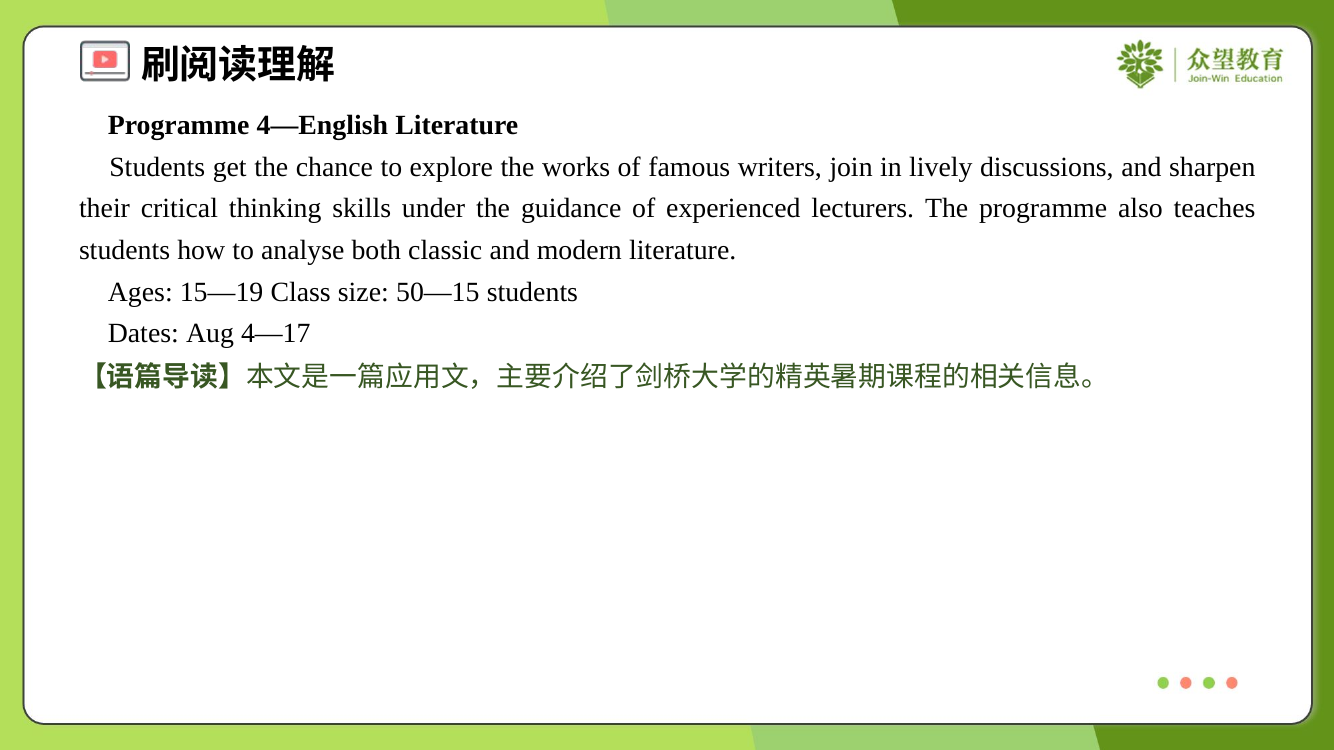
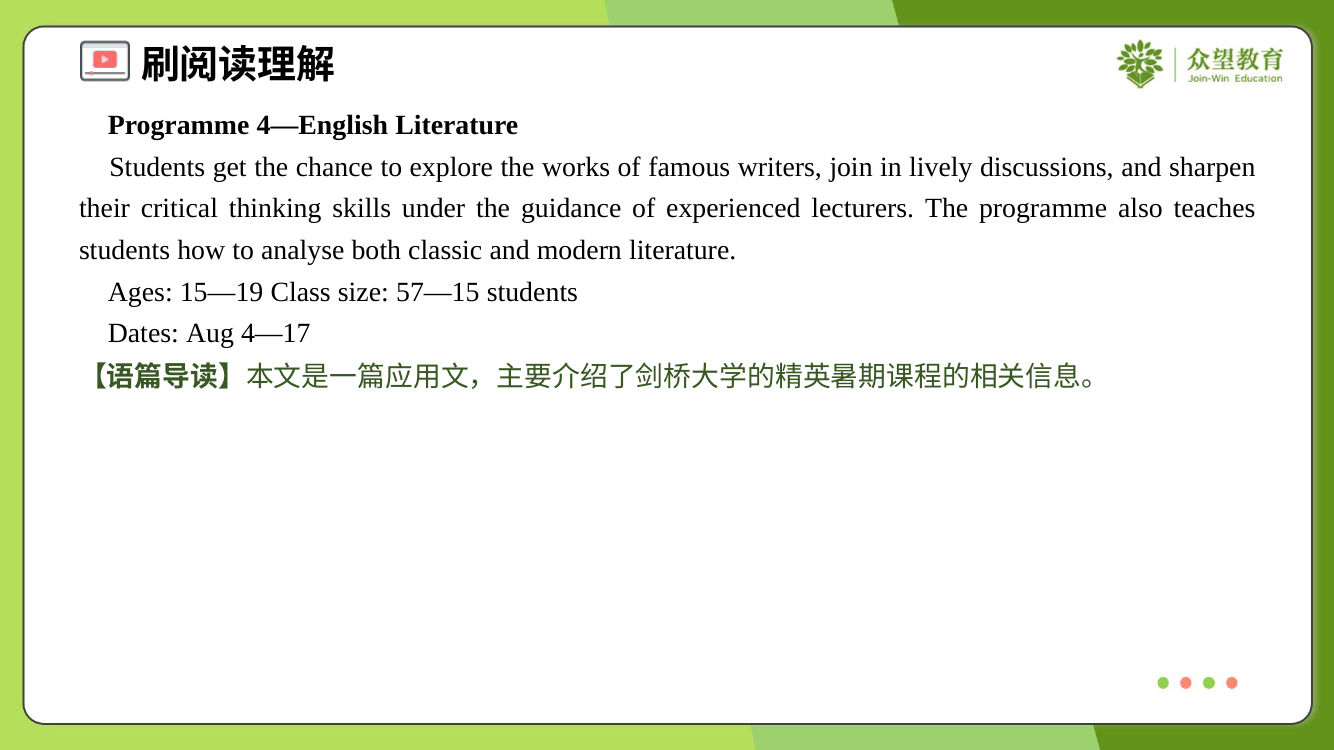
50—15: 50—15 -> 57—15 (438, 292)
